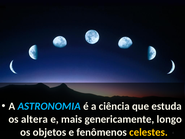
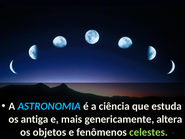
altera: altera -> antiga (35, 119)
longo: longo -> altera (169, 119)
celestes colour: yellow -> light green (149, 132)
